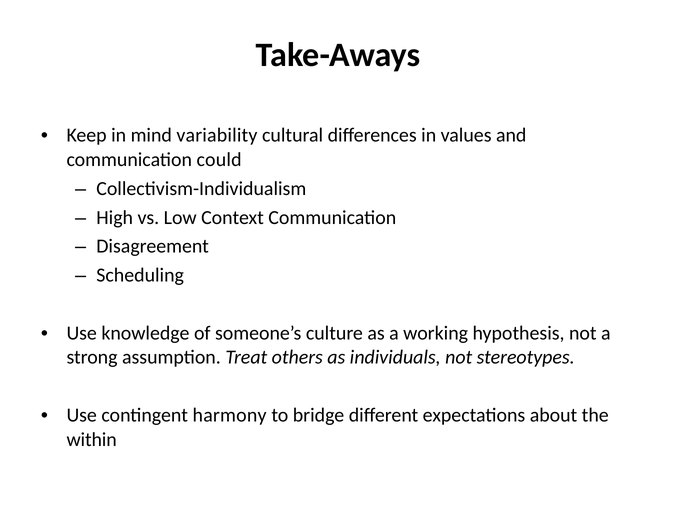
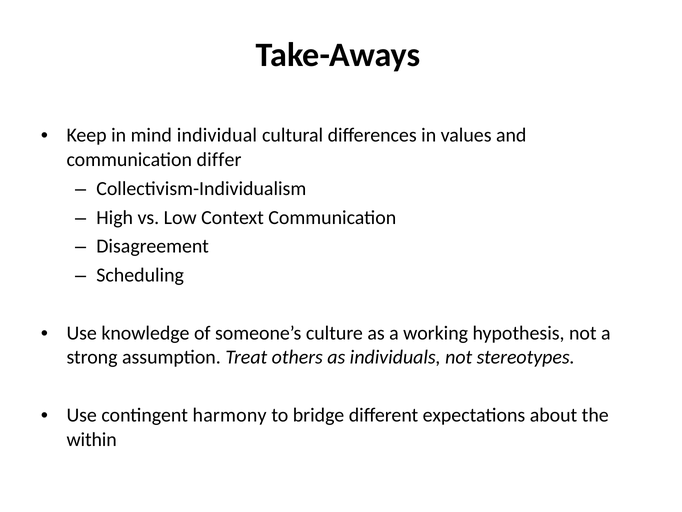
variability: variability -> individual (217, 135)
could: could -> differ (219, 160)
